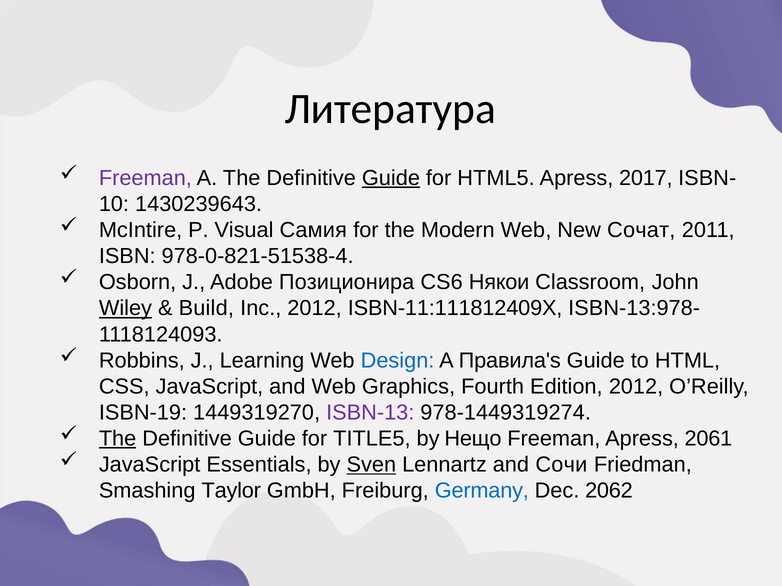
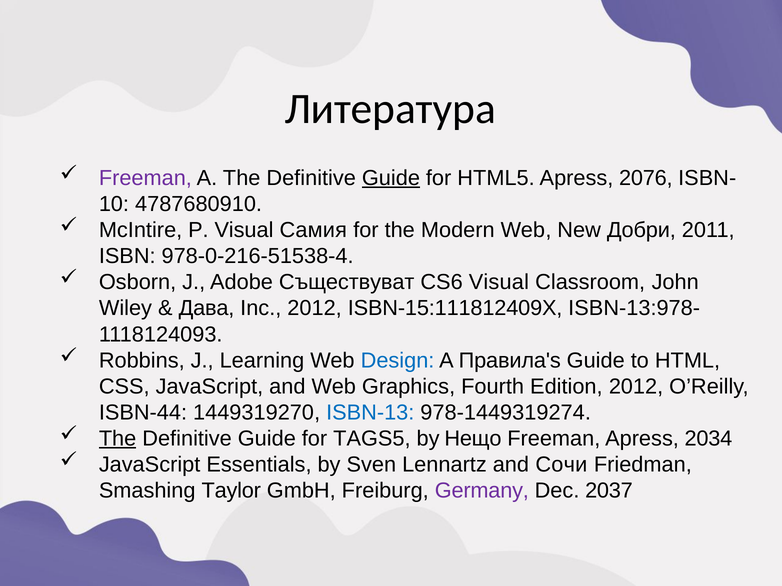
2017: 2017 -> 2076 (646, 178)
1430239643: 1430239643 -> 4787680910 (199, 204)
Сочат: Сочат -> Добри (641, 230)
978-0-821-51538-4: 978-0-821-51538-4 -> 978-0-216-51538-4 (258, 256)
Позиционира: Позиционира -> Съществуват (347, 282)
CS6 Някои: Някои -> Visual (499, 282)
Wiley underline: present -> none (125, 309)
Build: Build -> Дава (206, 309)
ISBN-11:111812409X: ISBN-11:111812409X -> ISBN-15:111812409X (455, 309)
ISBN-19: ISBN-19 -> ISBN-44 (143, 413)
ISBN-13 colour: purple -> blue (370, 413)
TITLE5: TITLE5 -> TAGS5 (372, 439)
2061: 2061 -> 2034 (708, 439)
Sven underline: present -> none (371, 465)
Germany colour: blue -> purple (482, 491)
2062: 2062 -> 2037 (609, 491)
